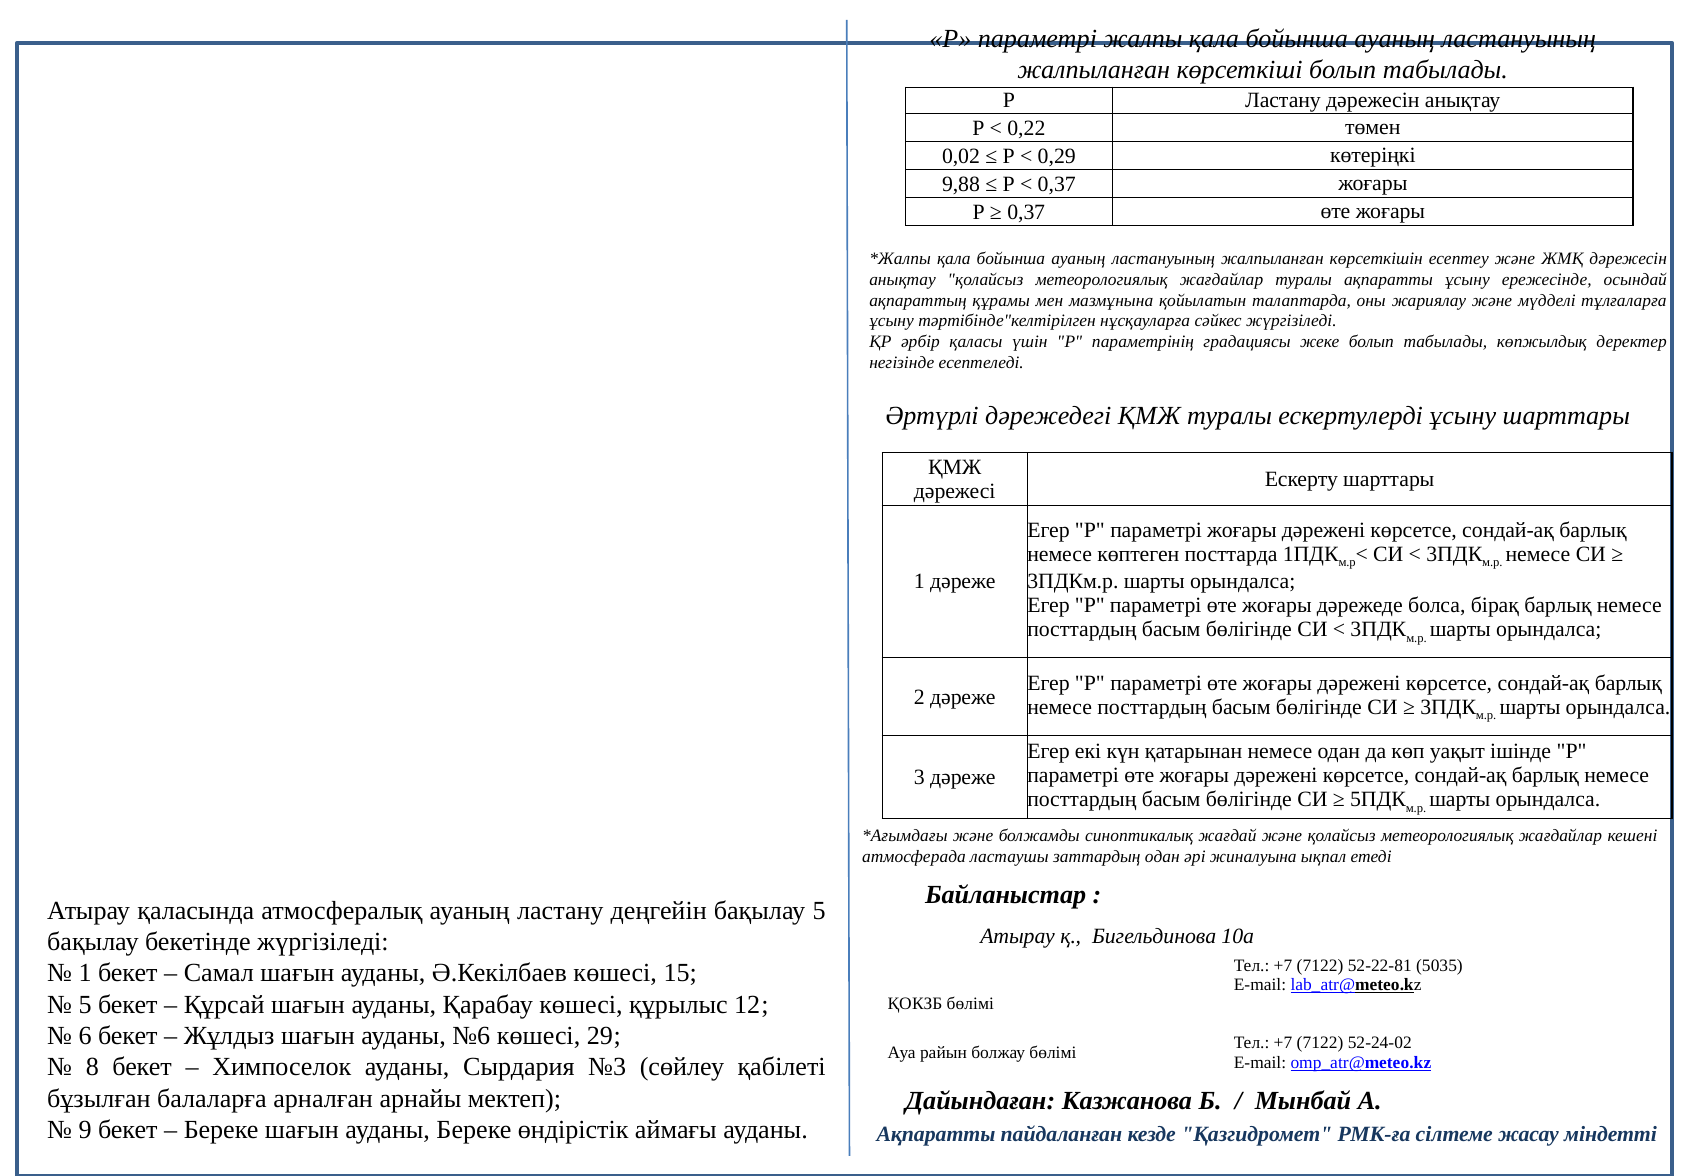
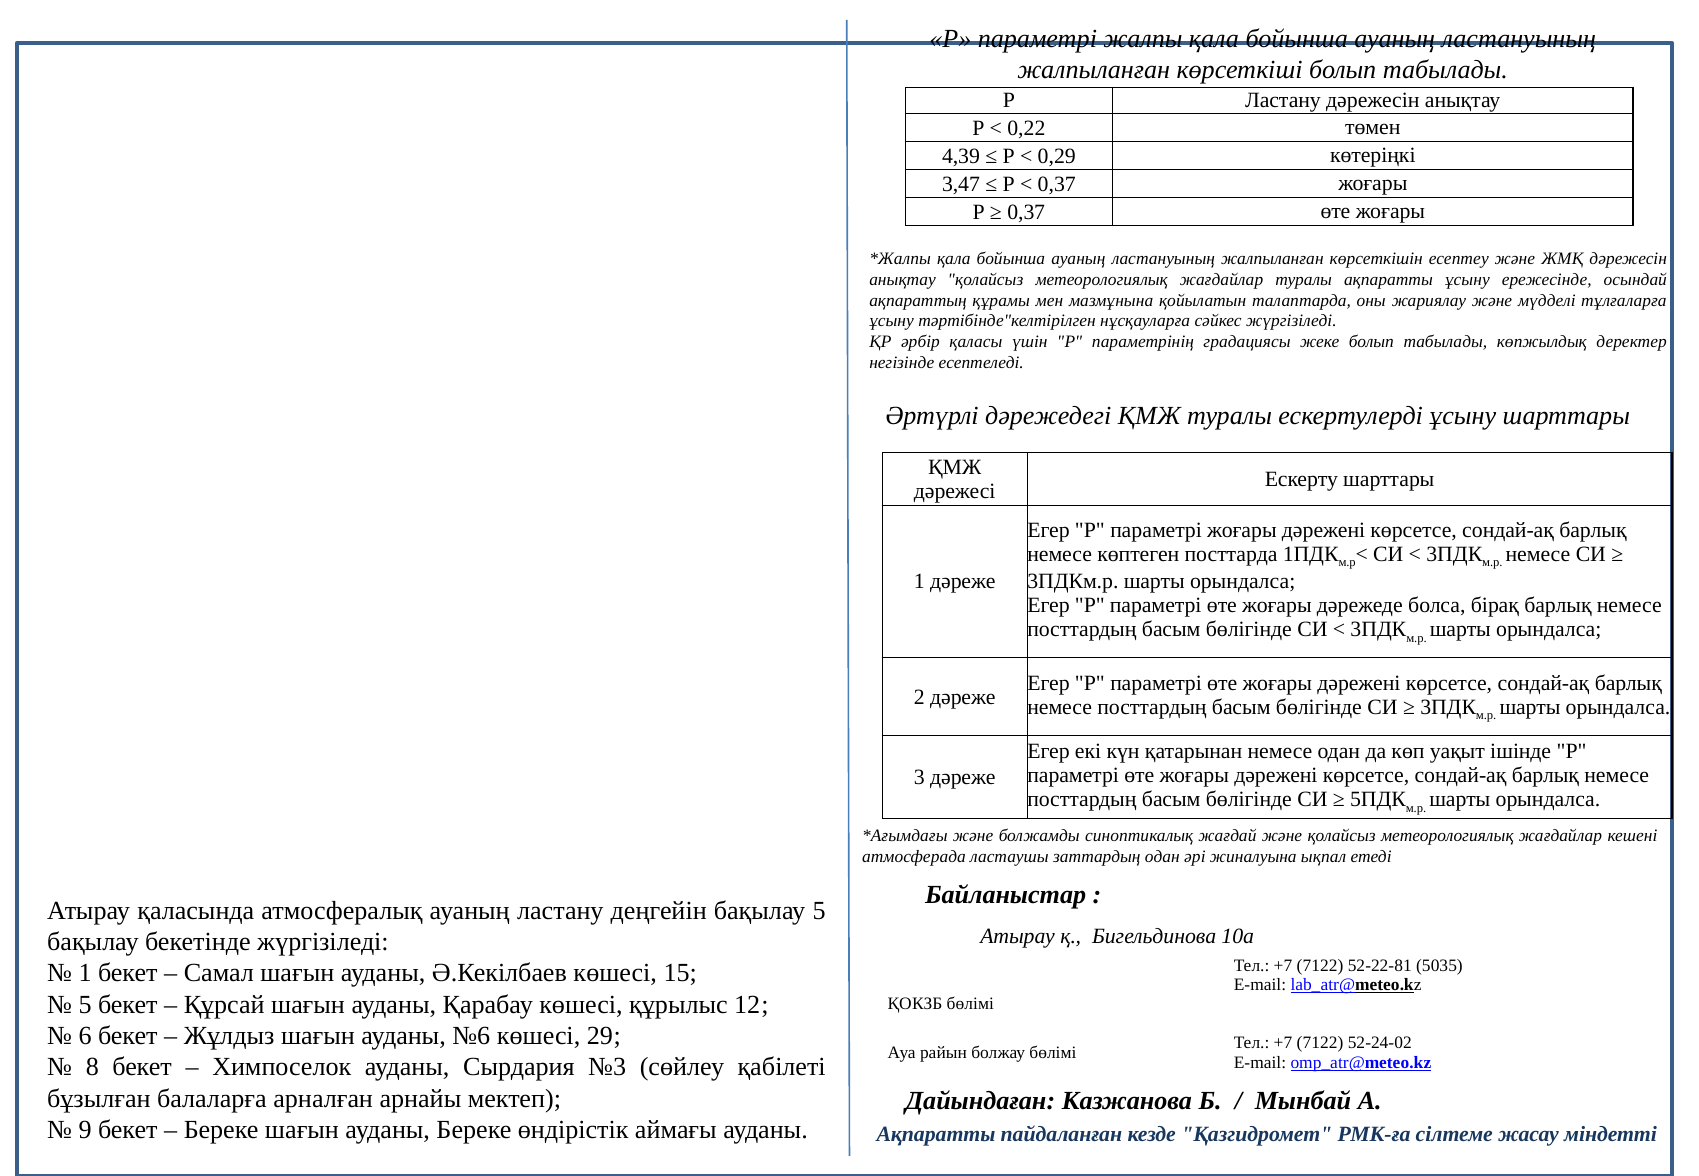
0,02: 0,02 -> 4,39 (961, 156)
9,88: 9,88 -> 3,47 (961, 184)
